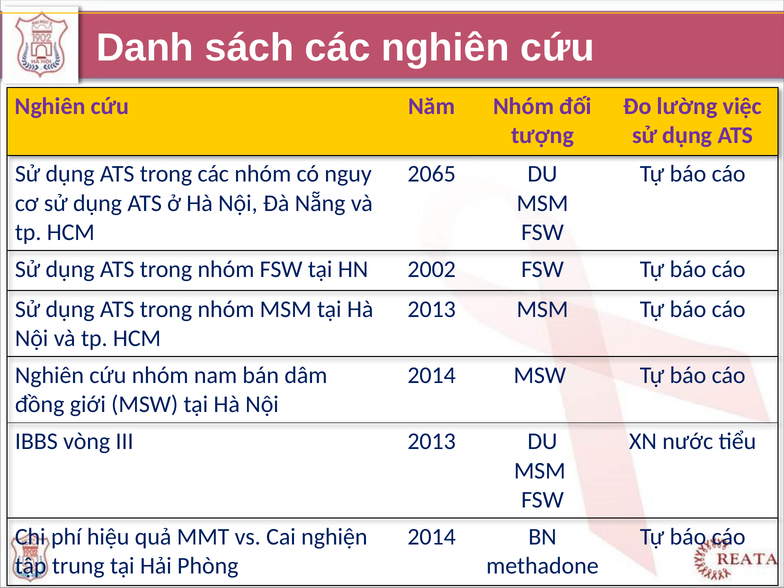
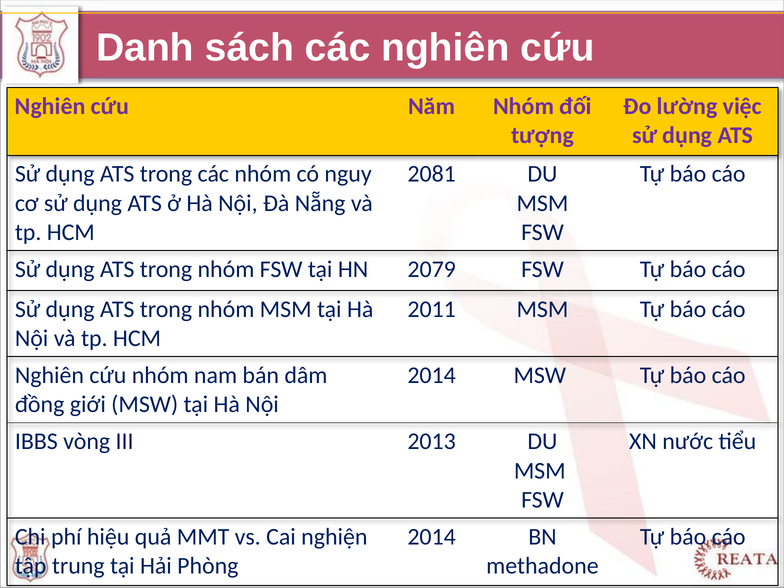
2065: 2065 -> 2081 (432, 174)
2002: 2002 -> 2079 (432, 269)
2013: 2013 -> 2011 (432, 309)
